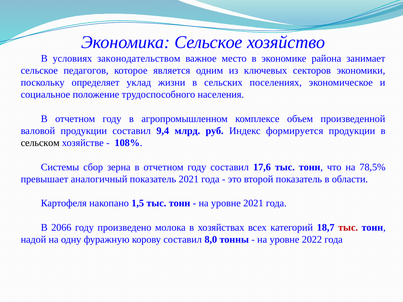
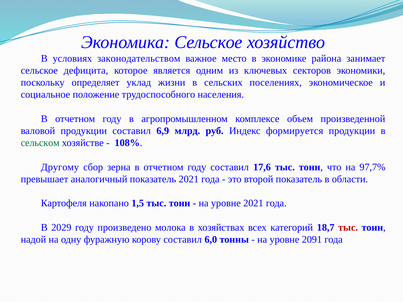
педагогов: педагогов -> дефицита (86, 71)
9,4: 9,4 -> 6,9 (163, 131)
сельском colour: black -> green (40, 143)
Системы: Системы -> Другому (60, 167)
78,5%: 78,5% -> 97,7% (373, 167)
2066: 2066 -> 2029 (61, 228)
8,0: 8,0 -> 6,0 (211, 240)
2022: 2022 -> 2091 (312, 240)
